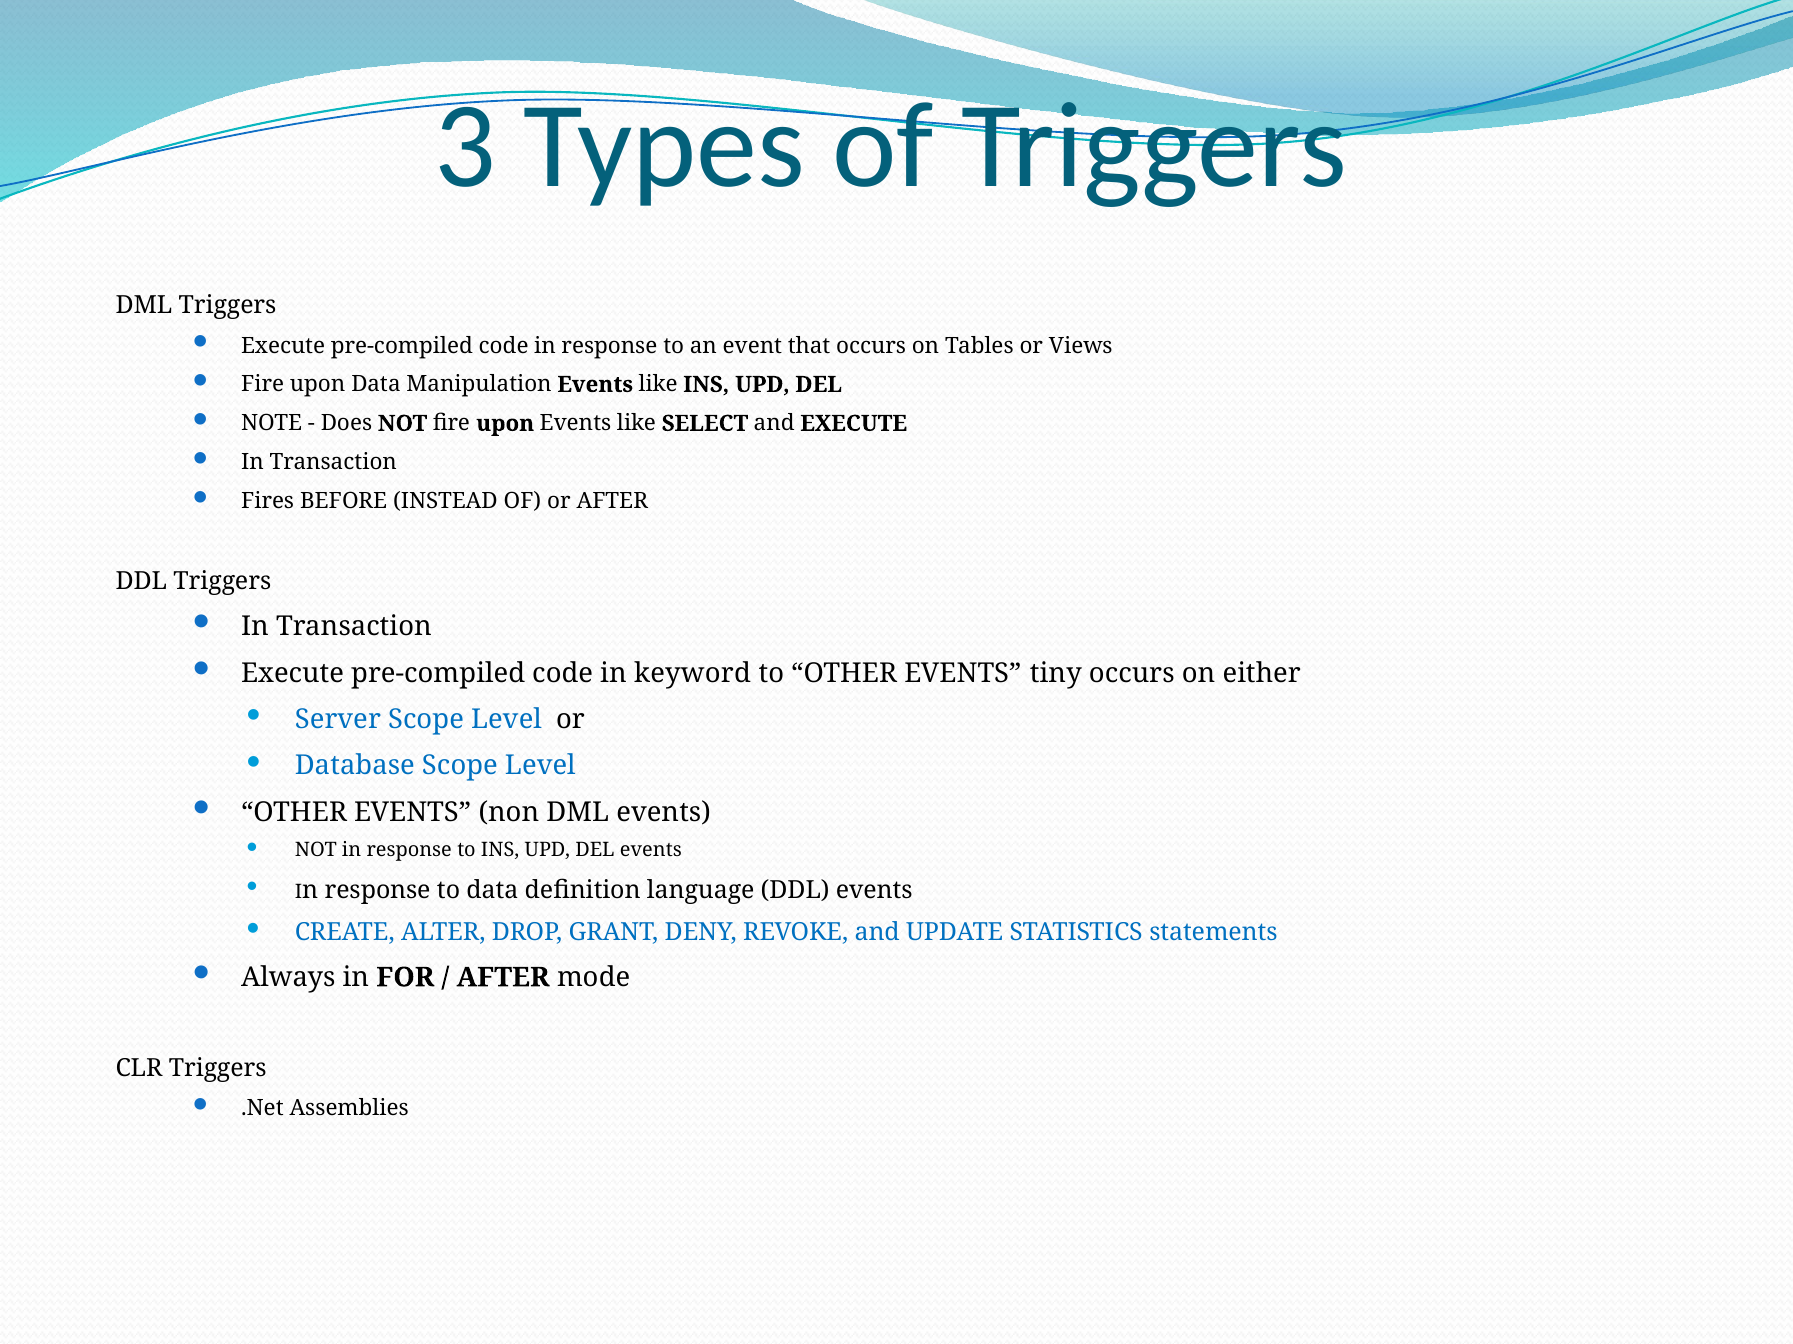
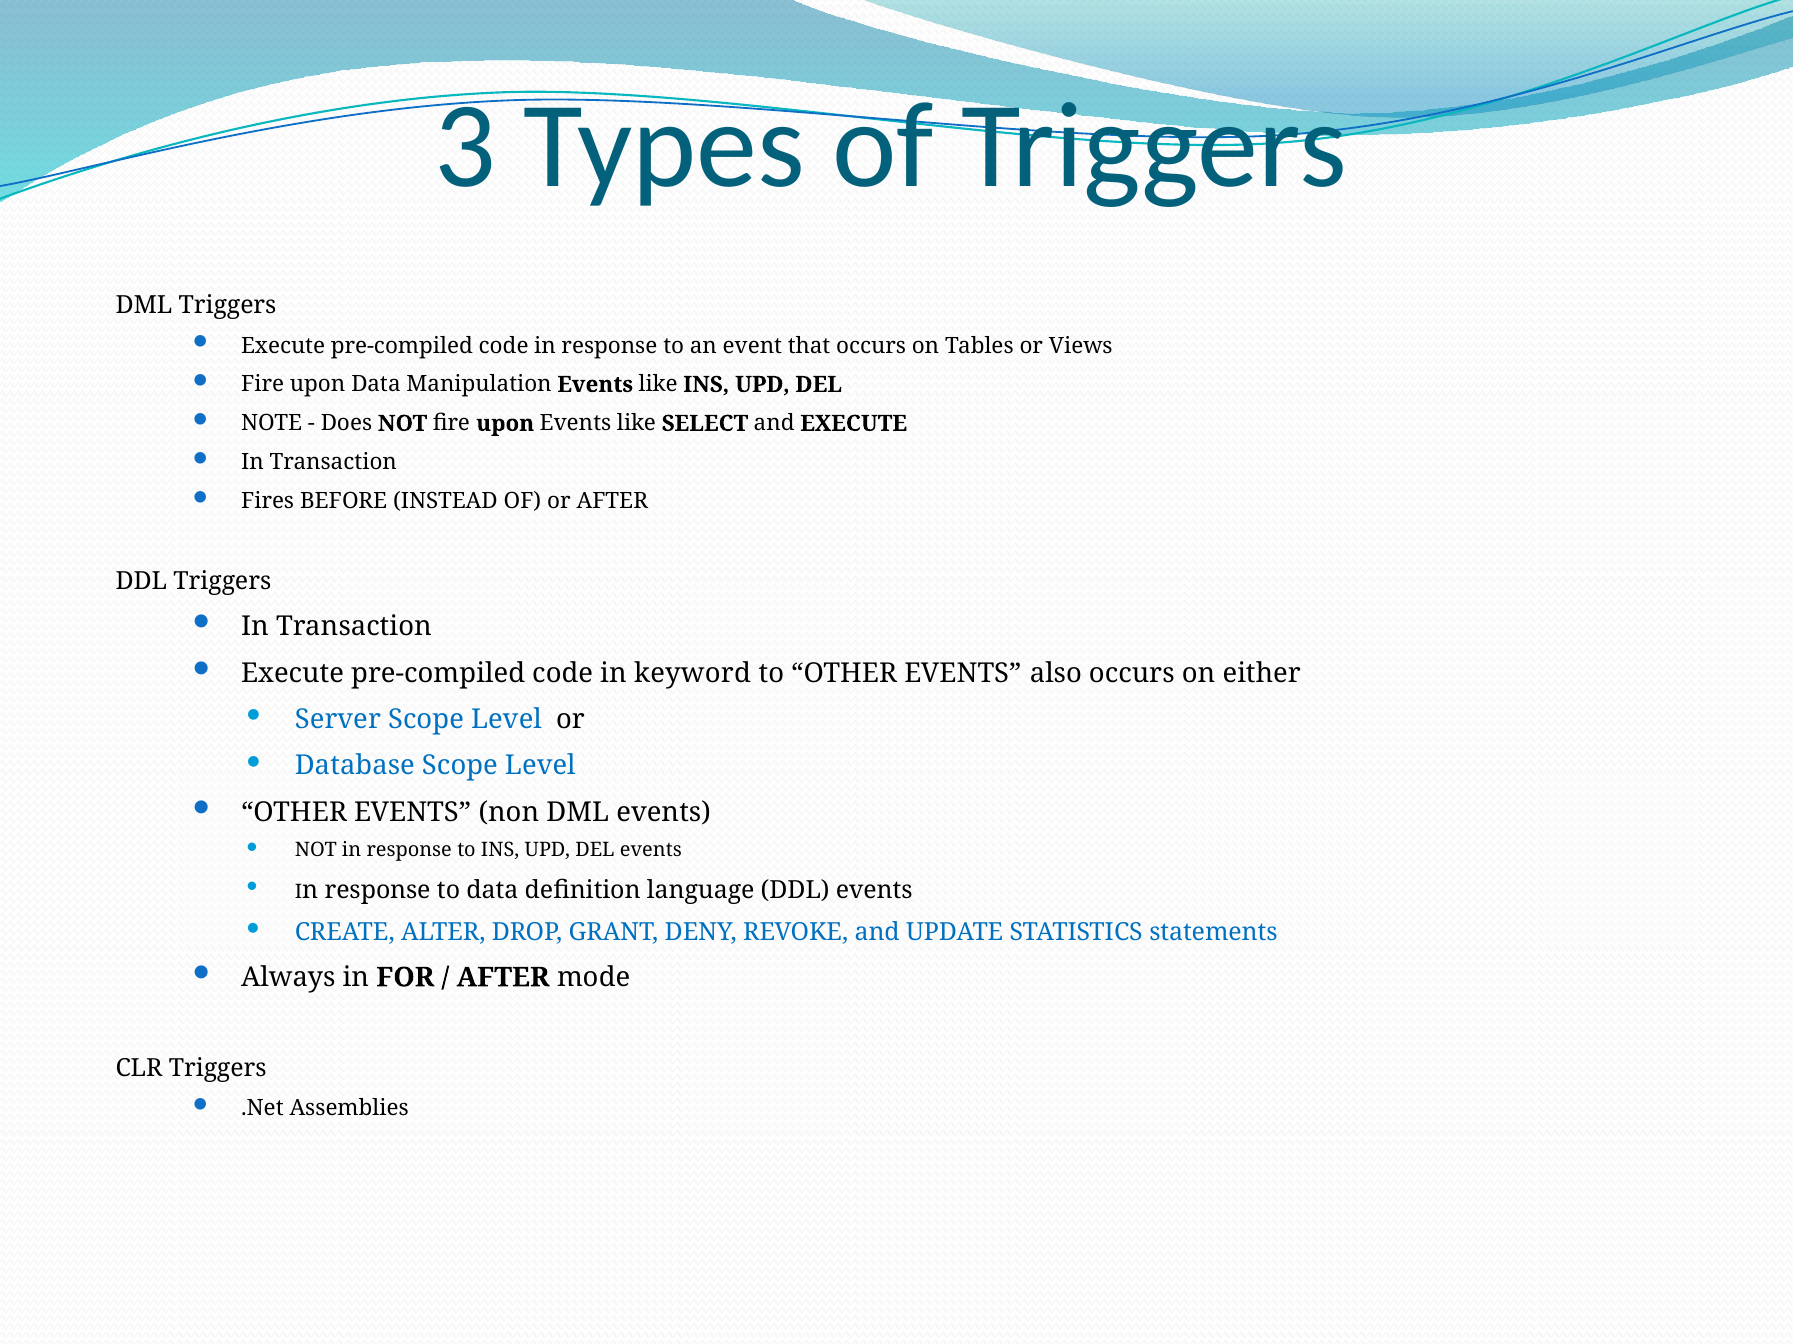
tiny: tiny -> also (1056, 673)
